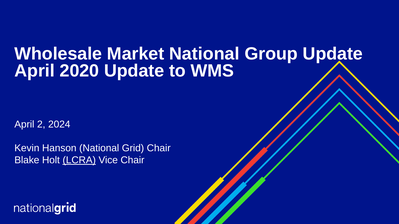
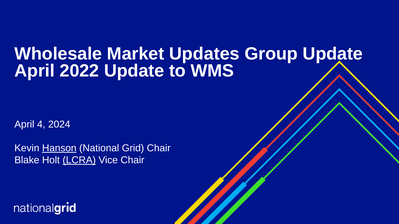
Market National: National -> Updates (204, 54)
2020: 2020 -> 2022 (79, 71)
2: 2 -> 4 (41, 124)
Hanson underline: none -> present (59, 148)
